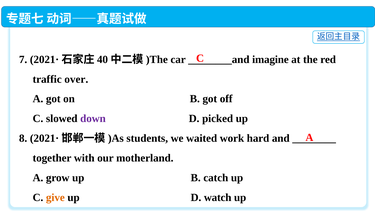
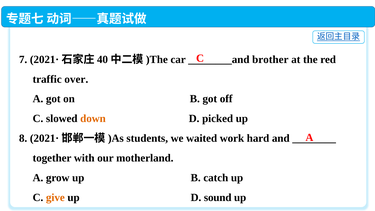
imagine: imagine -> brother (270, 59)
down colour: purple -> orange (93, 119)
watch: watch -> sound (218, 197)
